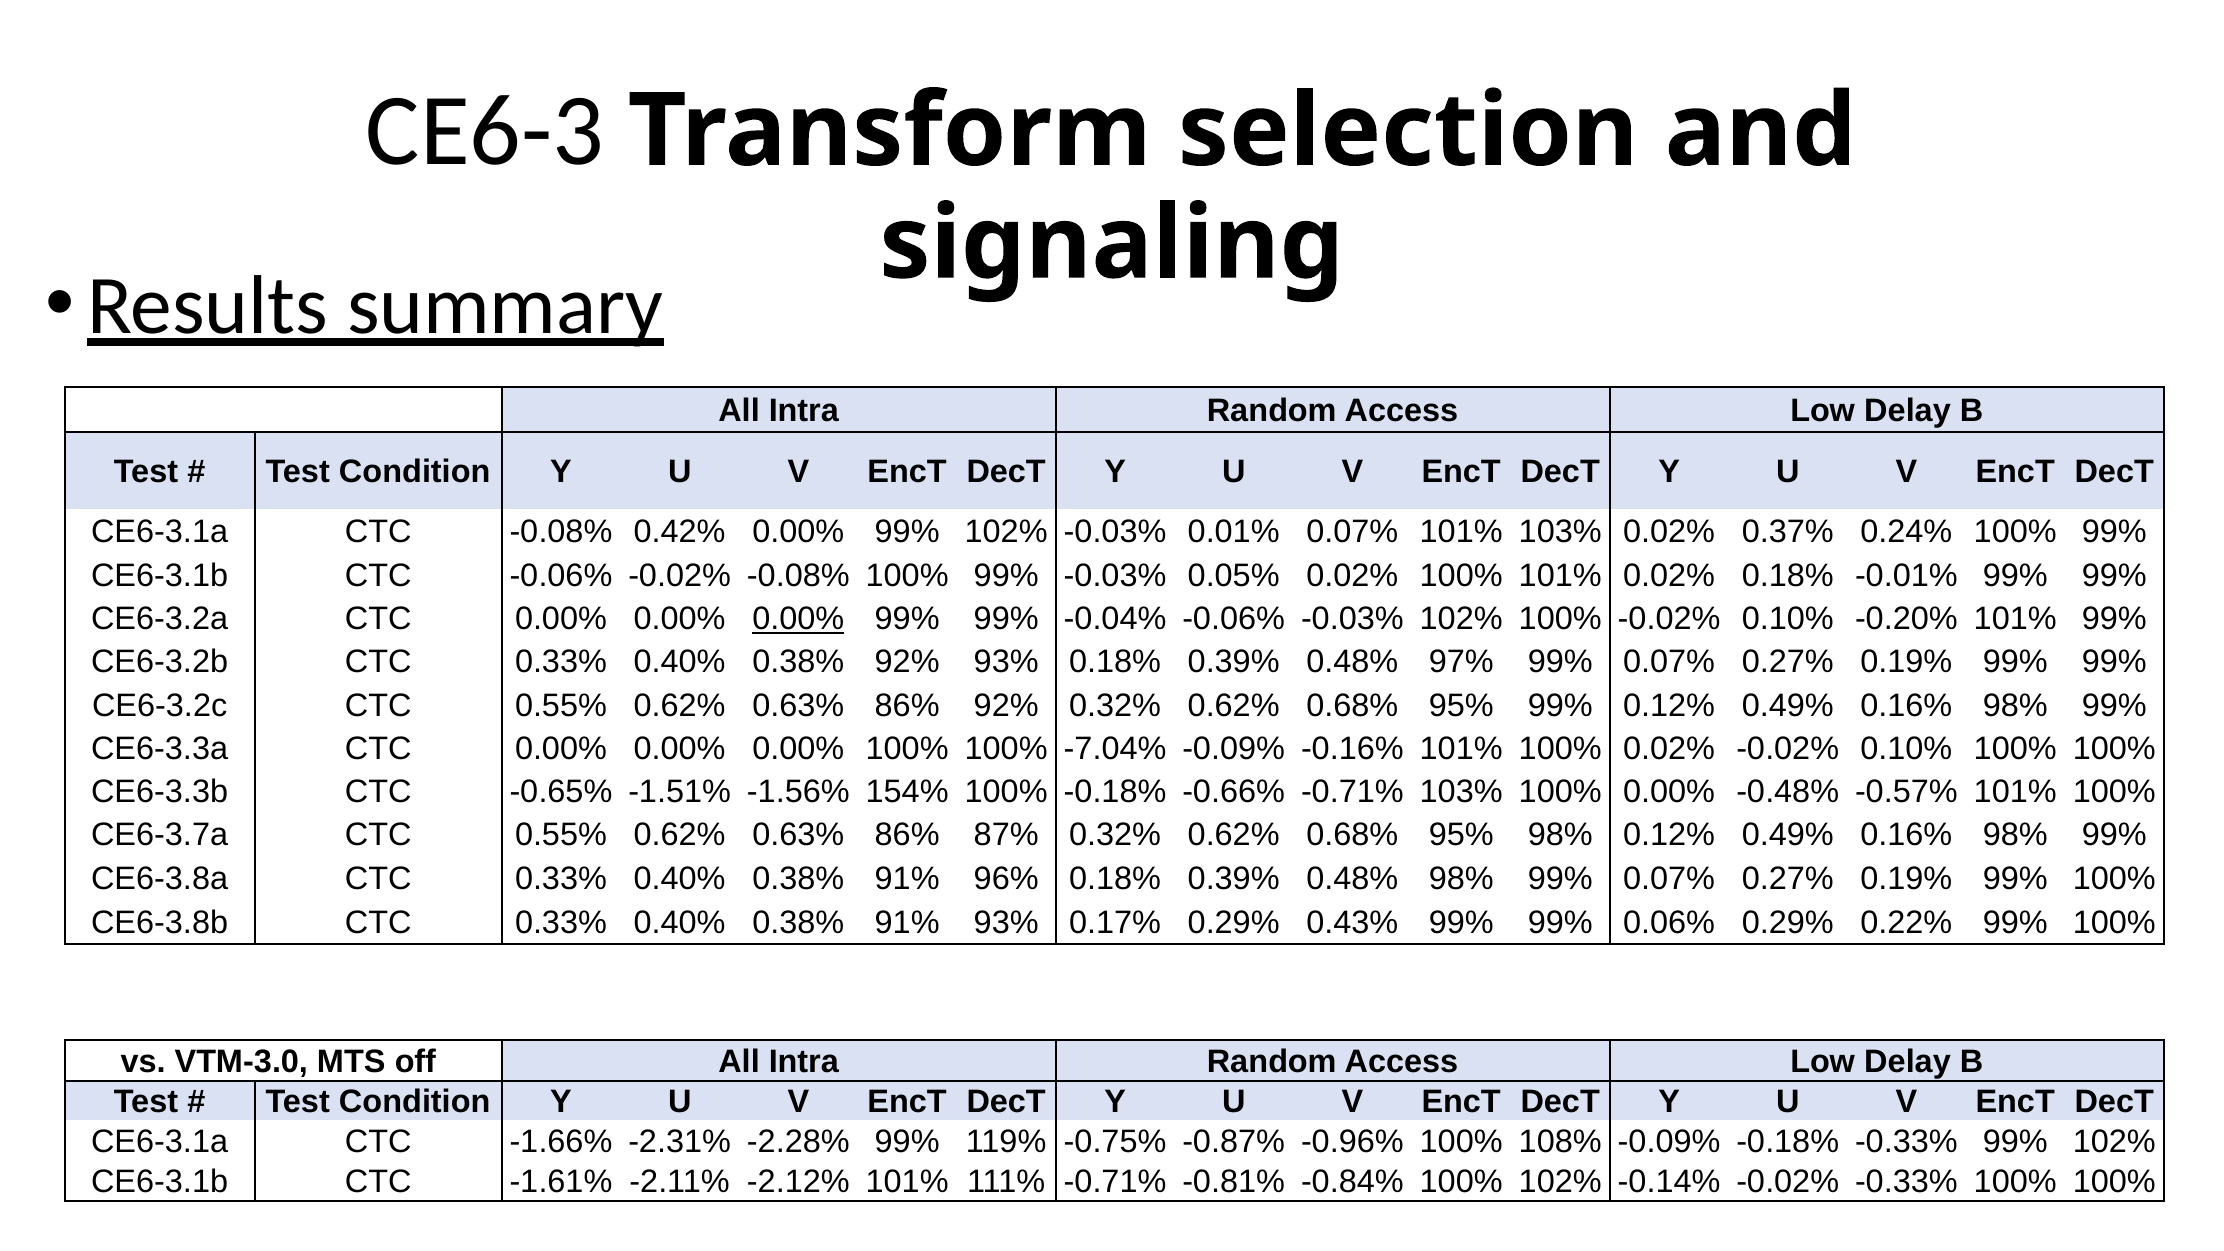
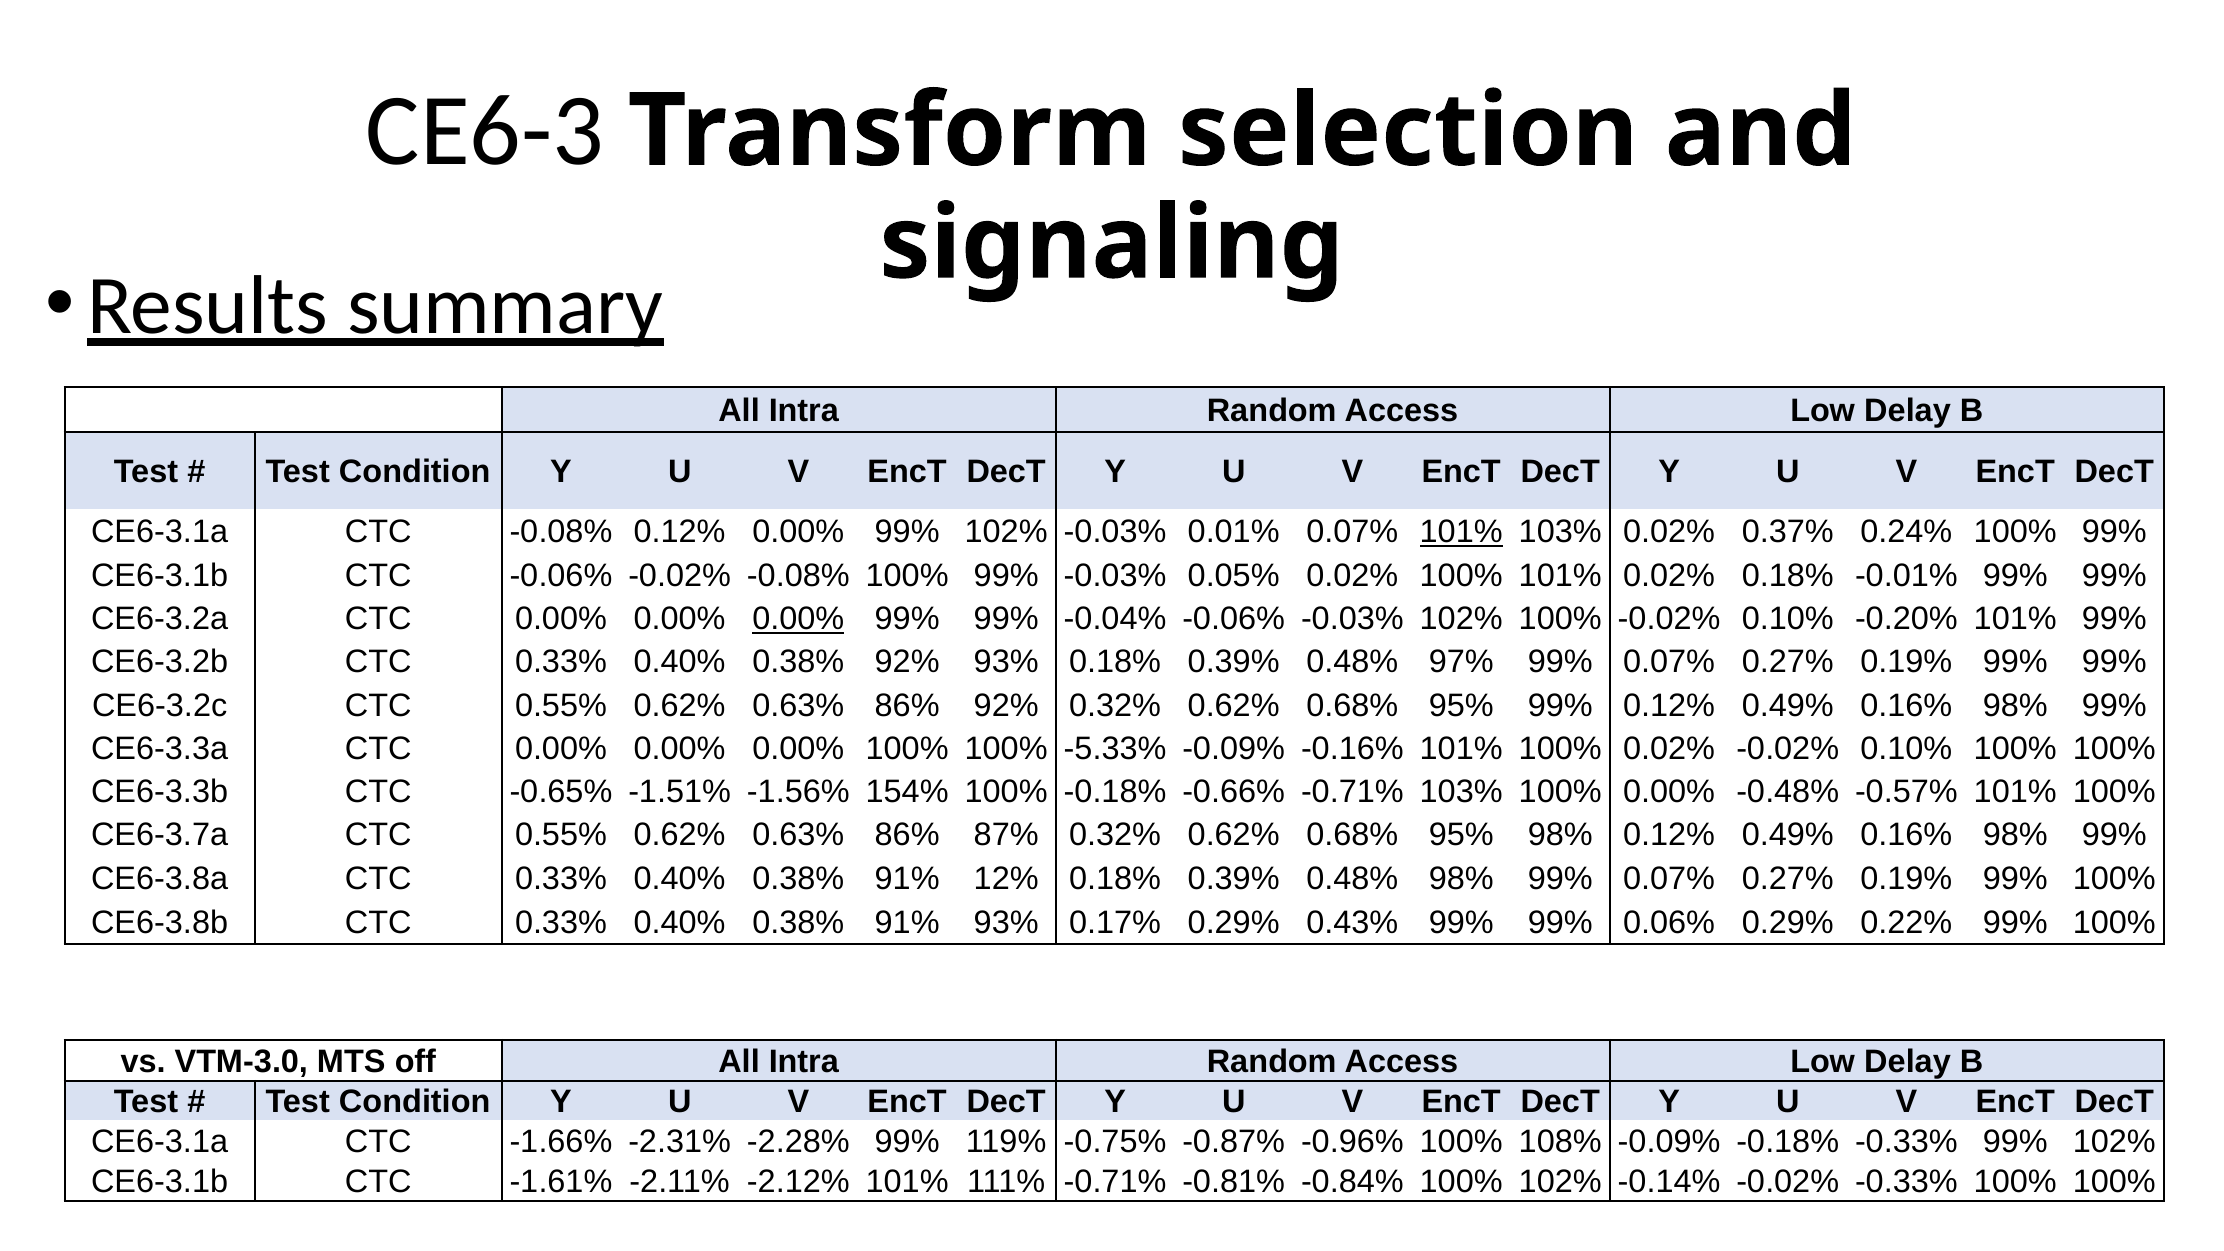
-0.08% 0.42%: 0.42% -> 0.12% (680, 532)
101% underline: none -> present (1461, 532)
-7.04%: -7.04% -> -5.33% (1115, 749)
96%: 96% -> 12% (1006, 878)
